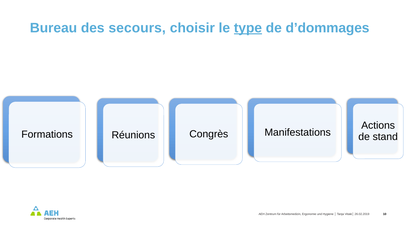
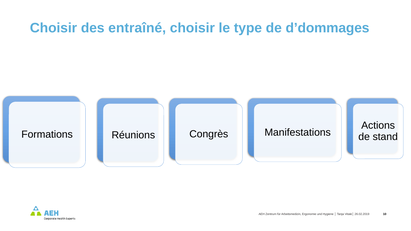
Bureau: Bureau -> Choisir (53, 28)
secours: secours -> entraîné (137, 28)
type underline: present -> none (248, 28)
